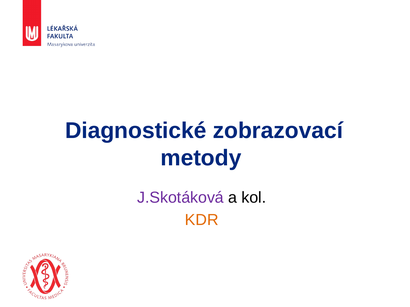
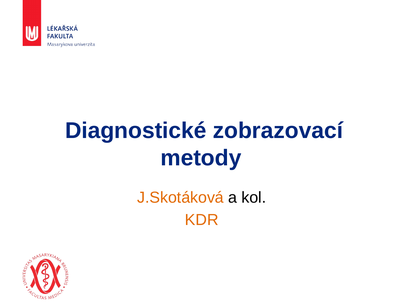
J.Skotáková colour: purple -> orange (181, 198)
